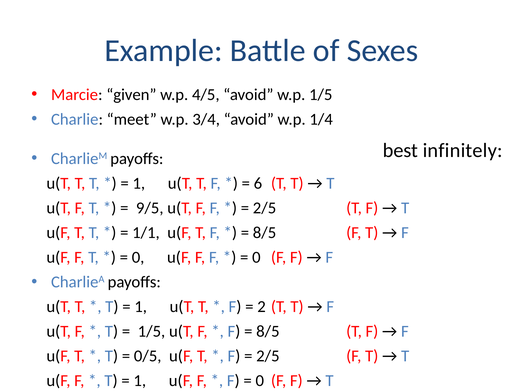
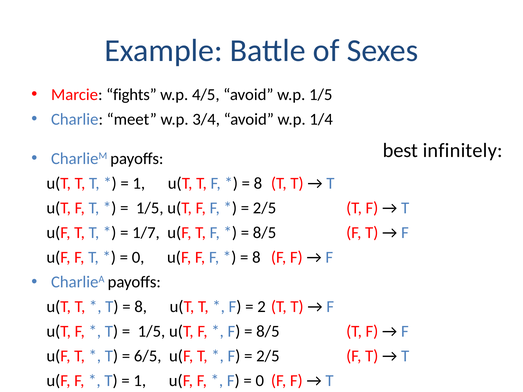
given: given -> fights (131, 95)
6: 6 -> 8 (258, 183)
9/5: 9/5 -> 1/5 (150, 208)
1/1: 1/1 -> 1/7 (146, 233)
0: 0 -> 8 (256, 258)
1: 1 -> 8 (141, 307)
0/5: 0/5 -> 6/5 (148, 356)
